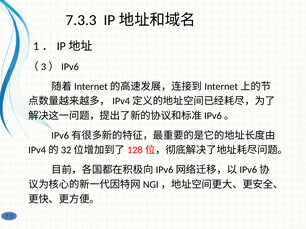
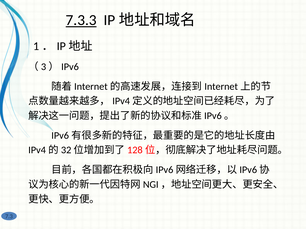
7.3.3 underline: none -> present (81, 20)
